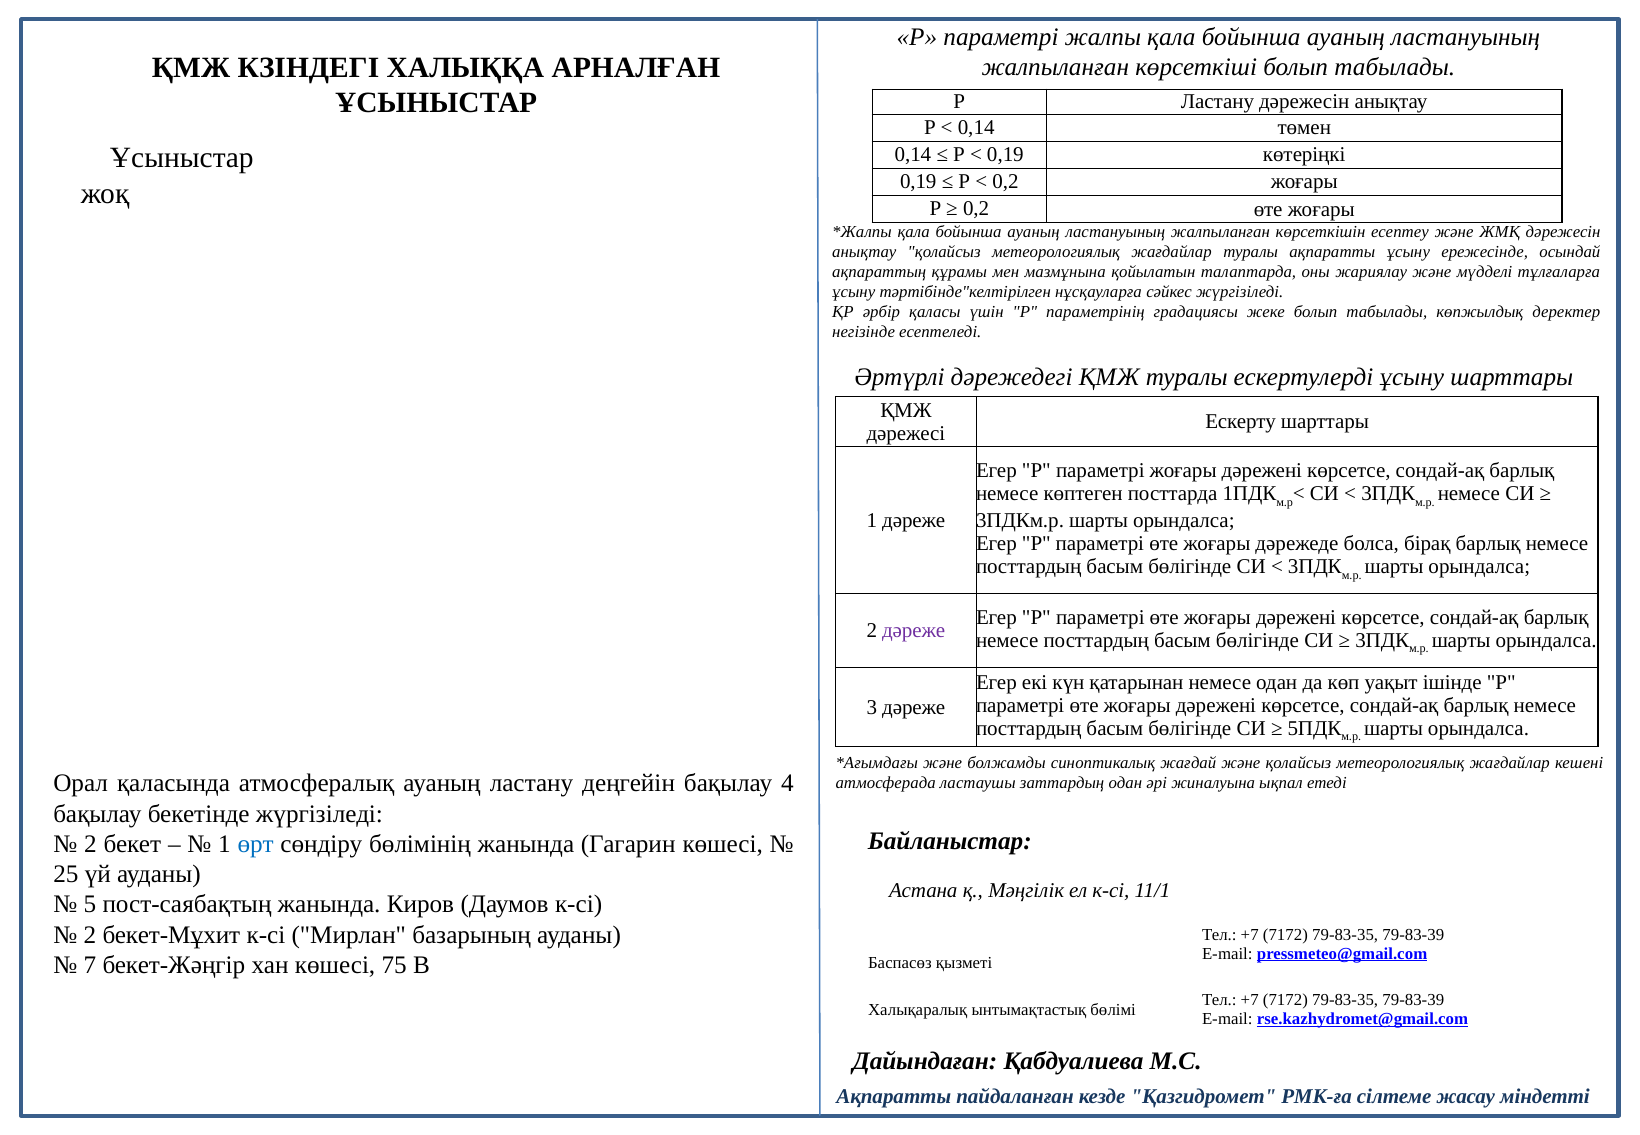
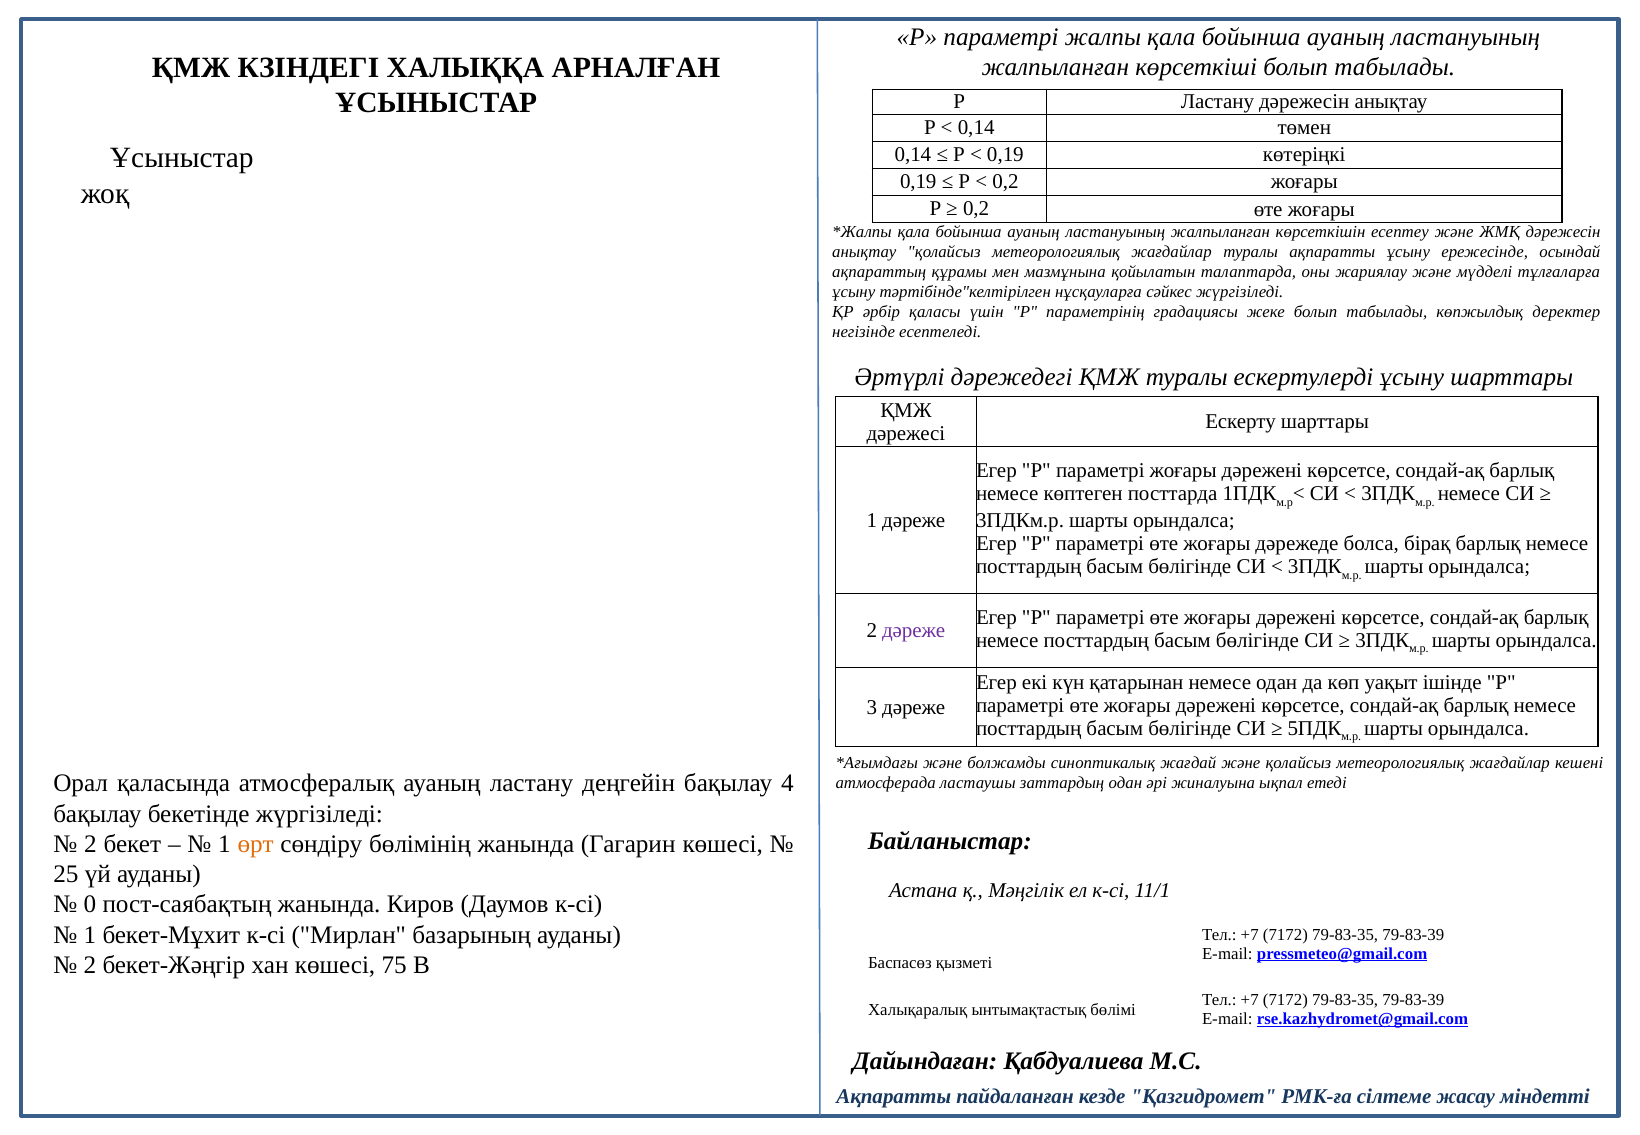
өрт colour: blue -> orange (256, 844)
5: 5 -> 0 (90, 905)
2: 2 -> 1 (90, 935)
7: 7 -> 2 (90, 965)
